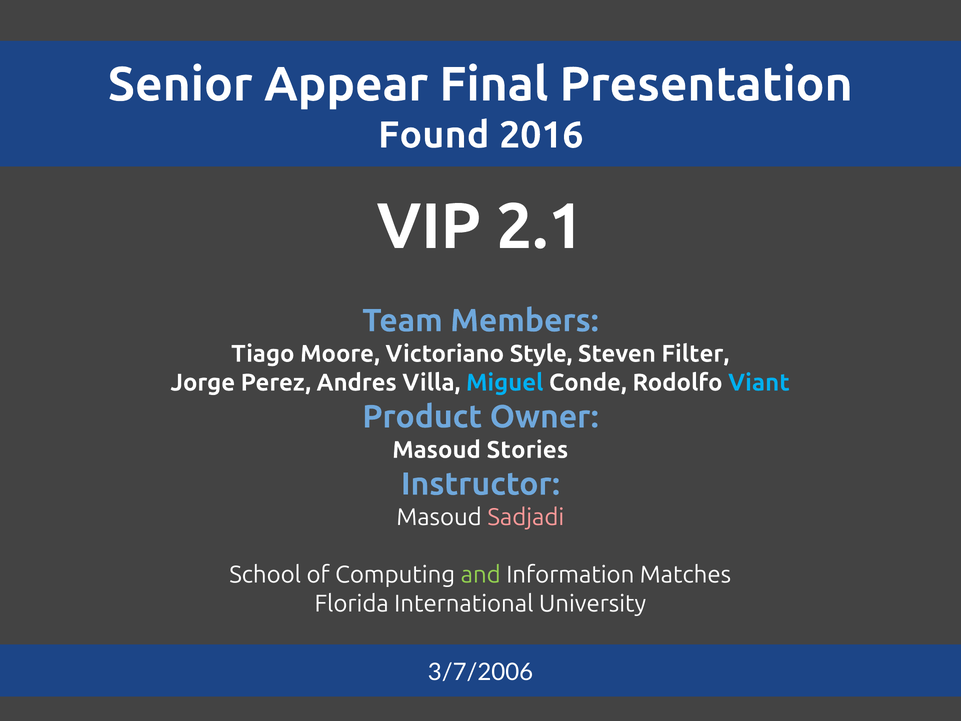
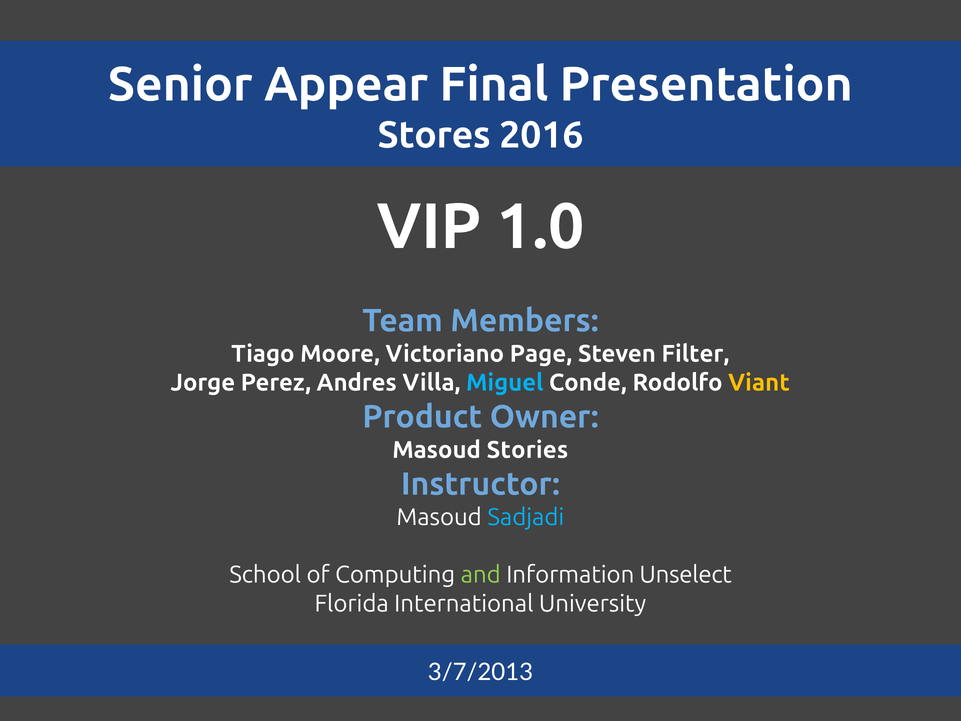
Found: Found -> Stores (434, 135)
2.1: 2.1 -> 1.0 (540, 227)
Style: Style -> Page (541, 354)
Viant colour: light blue -> yellow (759, 382)
Sadjadi colour: pink -> light blue (526, 517)
Matches: Matches -> Unselect (686, 575)
3/7/2006: 3/7/2006 -> 3/7/2013 (480, 672)
